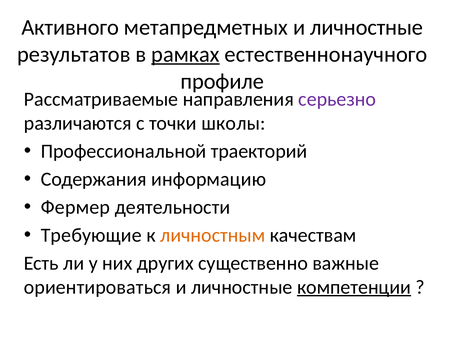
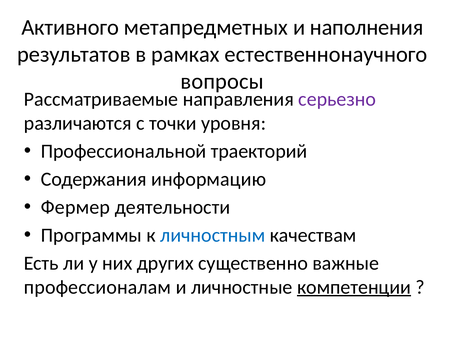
метапредметных и личностные: личностные -> наполнения (367, 27)
рамках underline: present -> none (185, 54)
профиле: профиле -> вопросы (222, 81)
школы: школы -> уровня (234, 123)
Требующие: Требующие -> Программы (91, 235)
личностным colour: orange -> blue (213, 235)
ориентироваться: ориентироваться -> профессионалам (97, 287)
